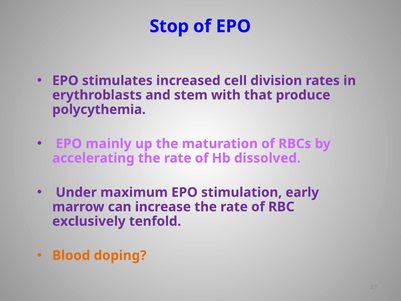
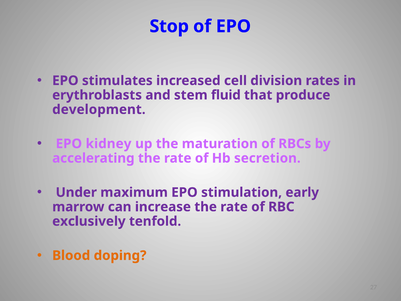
with: with -> fluid (226, 95)
polycythemia: polycythemia -> development (99, 109)
mainly: mainly -> kidney (109, 144)
dissolved: dissolved -> secretion (267, 158)
